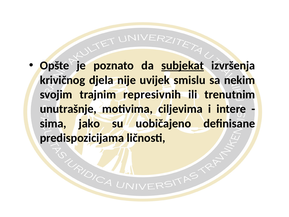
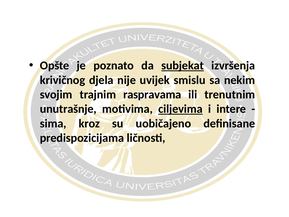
represivnih: represivnih -> raspravama (152, 94)
ciljevima underline: none -> present (180, 109)
jako: jako -> kroz (89, 123)
